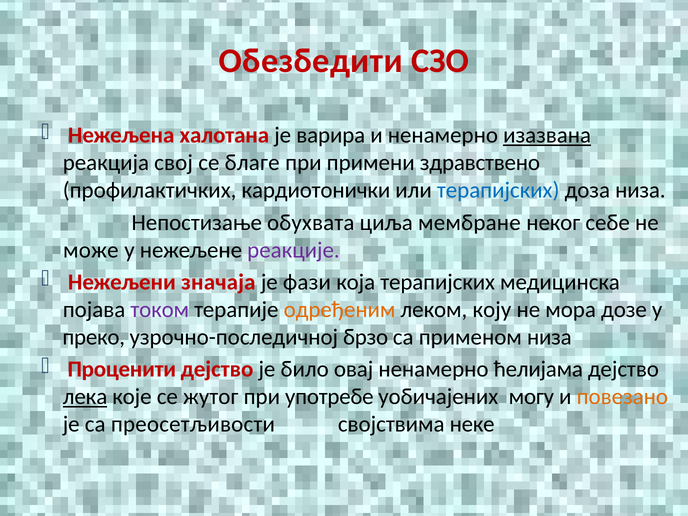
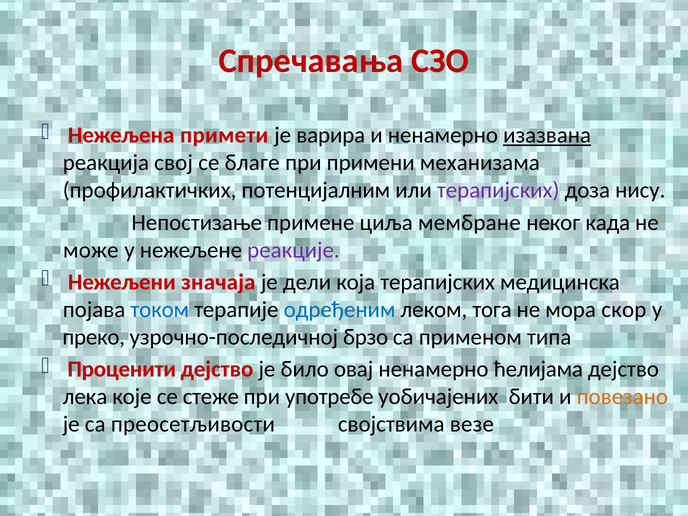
Обезбедити: Обезбедити -> Спречавања (311, 61)
халотана: халотана -> примети (224, 135)
здравствено: здравствено -> механизама (480, 163)
кардиотонички: кардиотонички -> потенцијалним (316, 190)
терапијских colour: blue -> purple (498, 190)
доза низа: низа -> нису (640, 190)
обухвата: обухвата -> примене (311, 222)
себе: себе -> када (608, 222)
фази: фази -> дели (307, 282)
током colour: purple -> blue (160, 310)
одређеним colour: orange -> blue (340, 310)
коју: коју -> тога (492, 310)
дозе: дозе -> скор (624, 310)
применом низа: низа -> типа (549, 337)
лека underline: present -> none (85, 397)
жутог: жутог -> стеже (211, 397)
могу: могу -> бити (531, 397)
неке: неке -> везе (472, 424)
